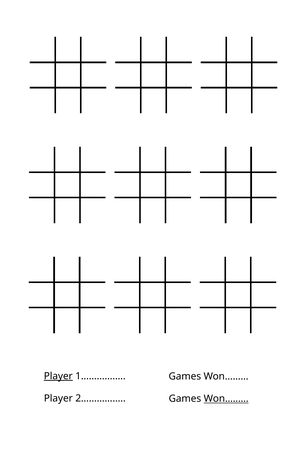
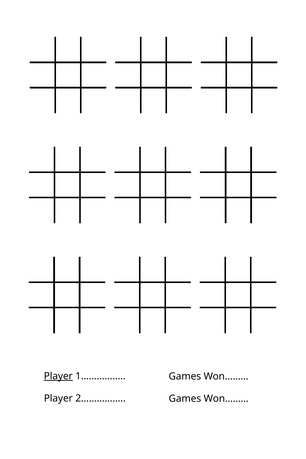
Won……… underline: present -> none (226, 399)
